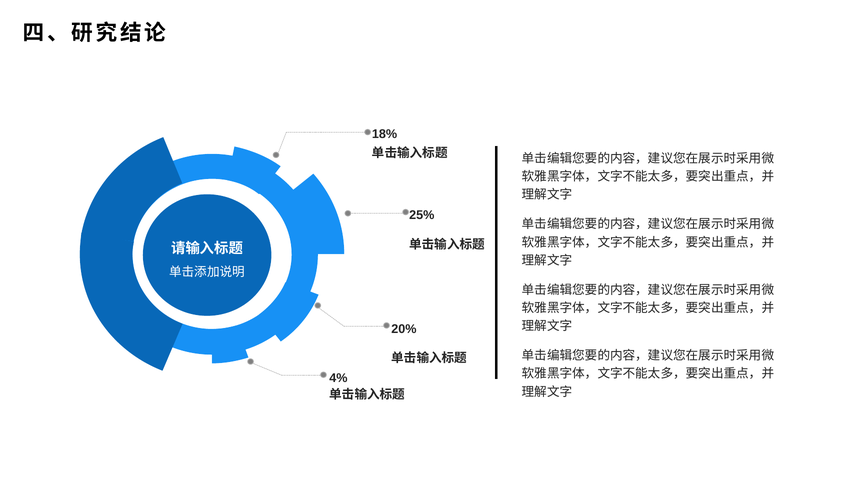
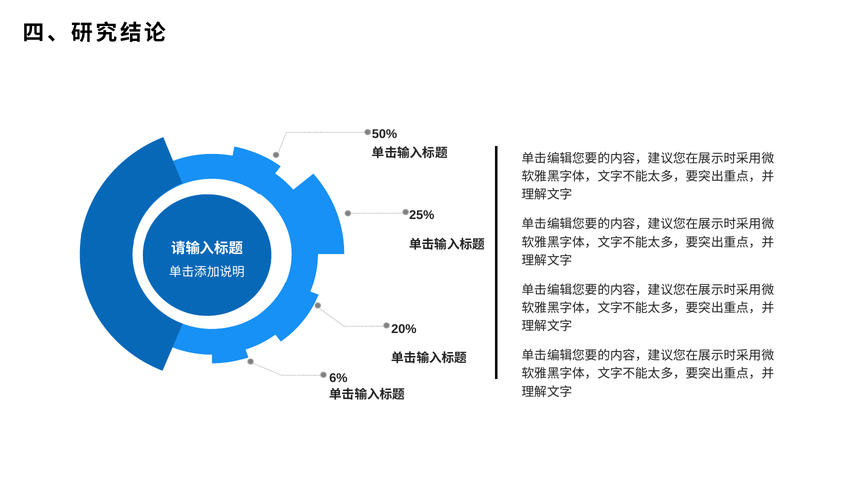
18%: 18% -> 50% (384, 134)
4%: 4% -> 6% (338, 378)
